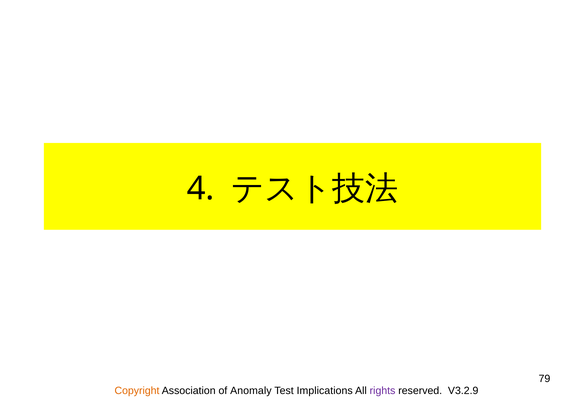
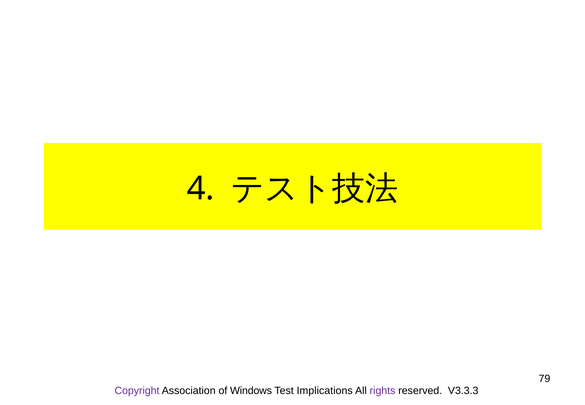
Copyright colour: orange -> purple (137, 391)
Anomaly: Anomaly -> Windows (251, 391)
V3.2.9: V3.2.9 -> V3.3.3 (463, 391)
